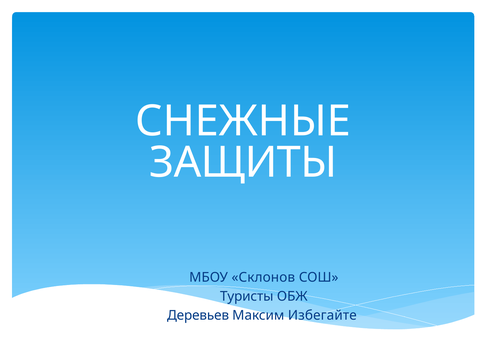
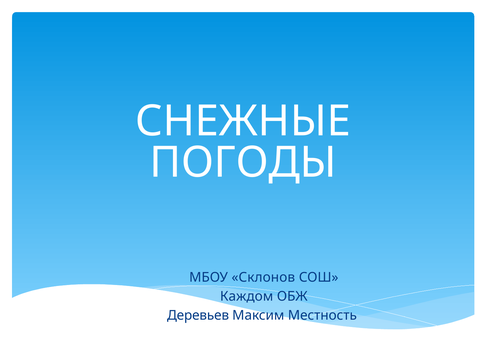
ЗАЩИТЫ: ЗАЩИТЫ -> ПОГОДЫ (243, 163)
Туристы: Туристы -> Каждом (247, 297)
Избегайте: Избегайте -> Местность (322, 316)
